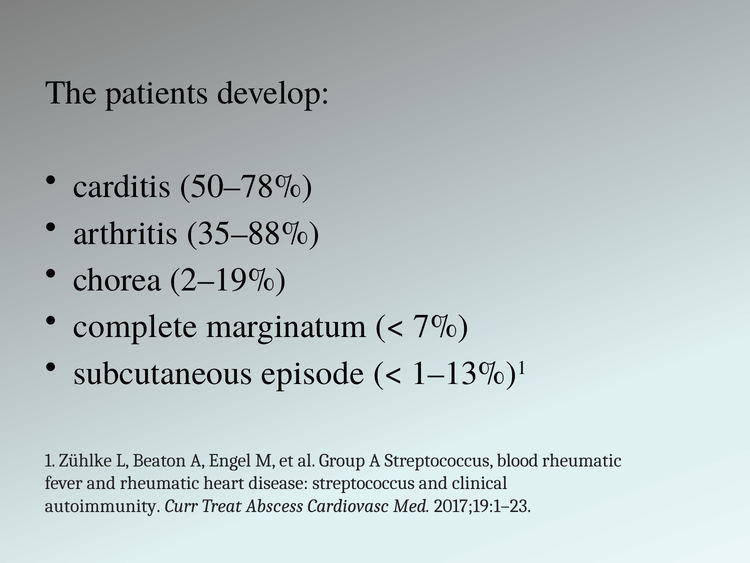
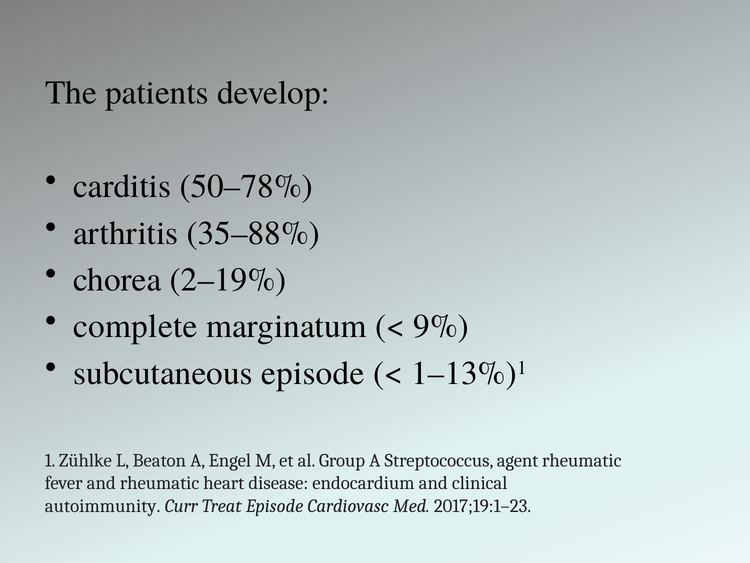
7%: 7% -> 9% (441, 326)
blood: blood -> agent (518, 460)
disease streptococcus: streptococcus -> endocardium (363, 483)
Treat Abscess: Abscess -> Episode (275, 505)
